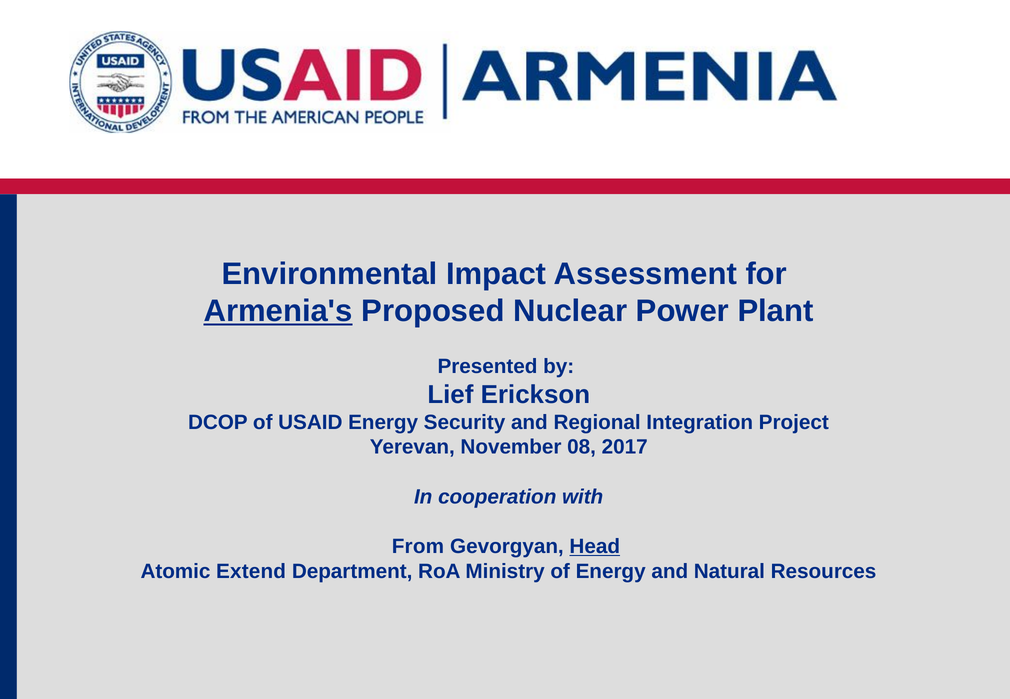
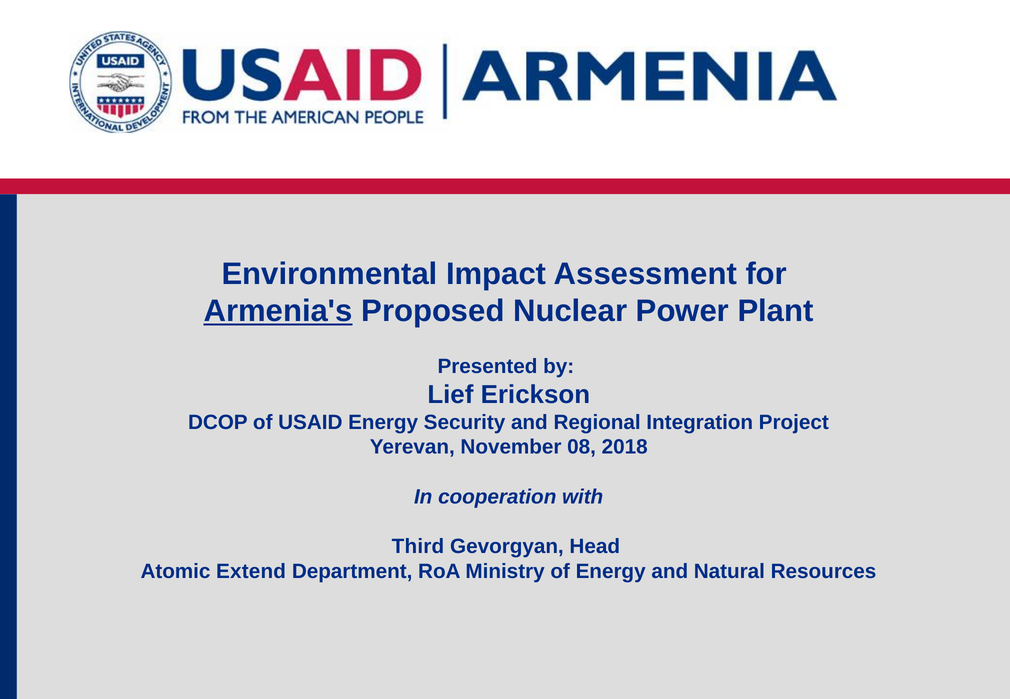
2017: 2017 -> 2018 (625, 447)
From: From -> Third (418, 547)
Head underline: present -> none (595, 547)
